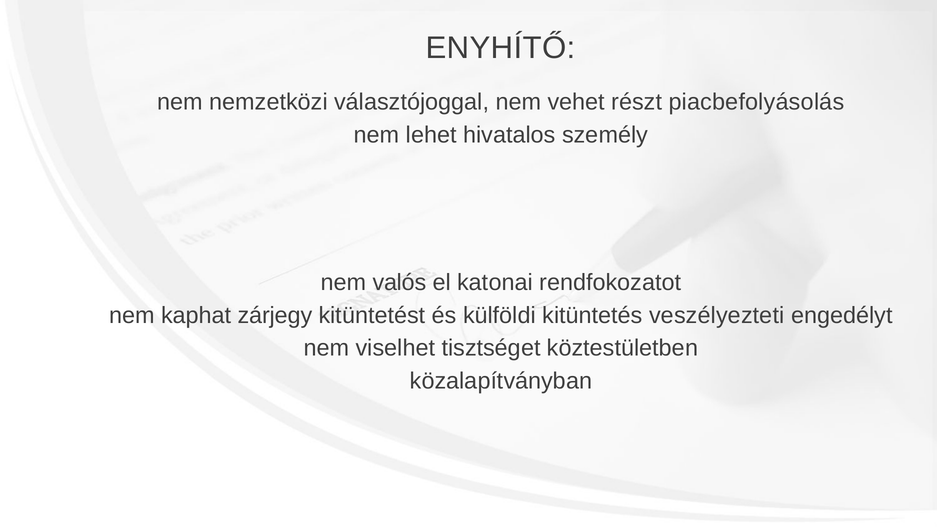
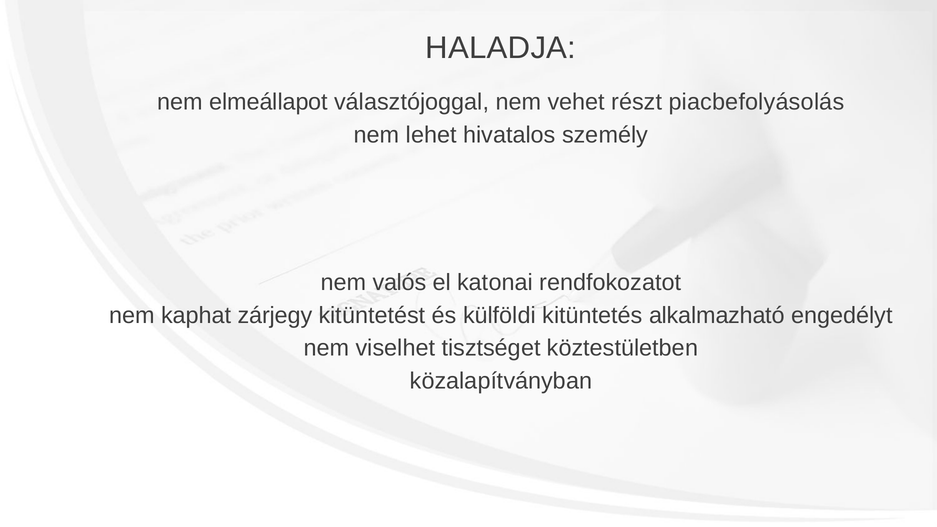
ENYHÍTŐ: ENYHÍTŐ -> HALADJA (501, 48)
nemzetközi: nemzetközi -> elmeállapot (269, 102)
veszélyezteti: veszélyezteti -> alkalmazható (717, 316)
